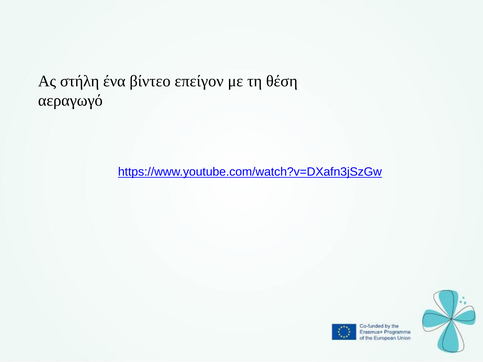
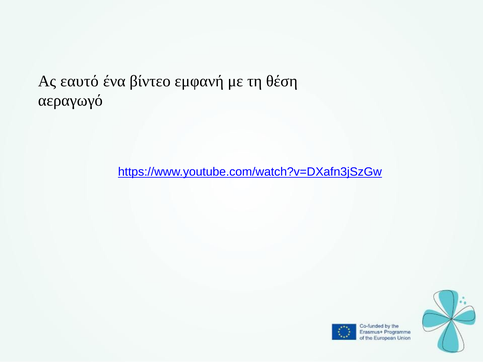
στήλη: στήλη -> εαυτό (79, 81)
επείγον: επείγον -> εμφανή (199, 81)
